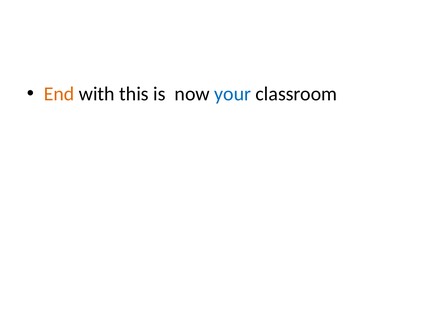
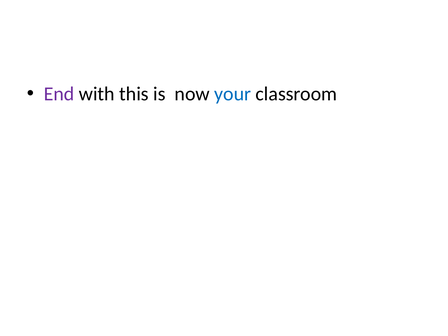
End colour: orange -> purple (59, 94)
